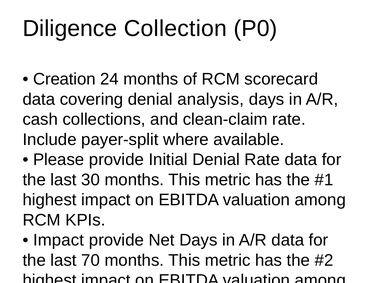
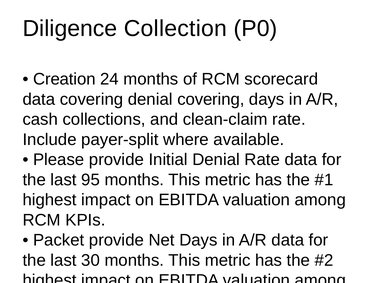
denial analysis: analysis -> covering (211, 99)
30: 30 -> 95 (91, 180)
Impact: Impact -> Packet (59, 240)
70: 70 -> 30 (91, 260)
